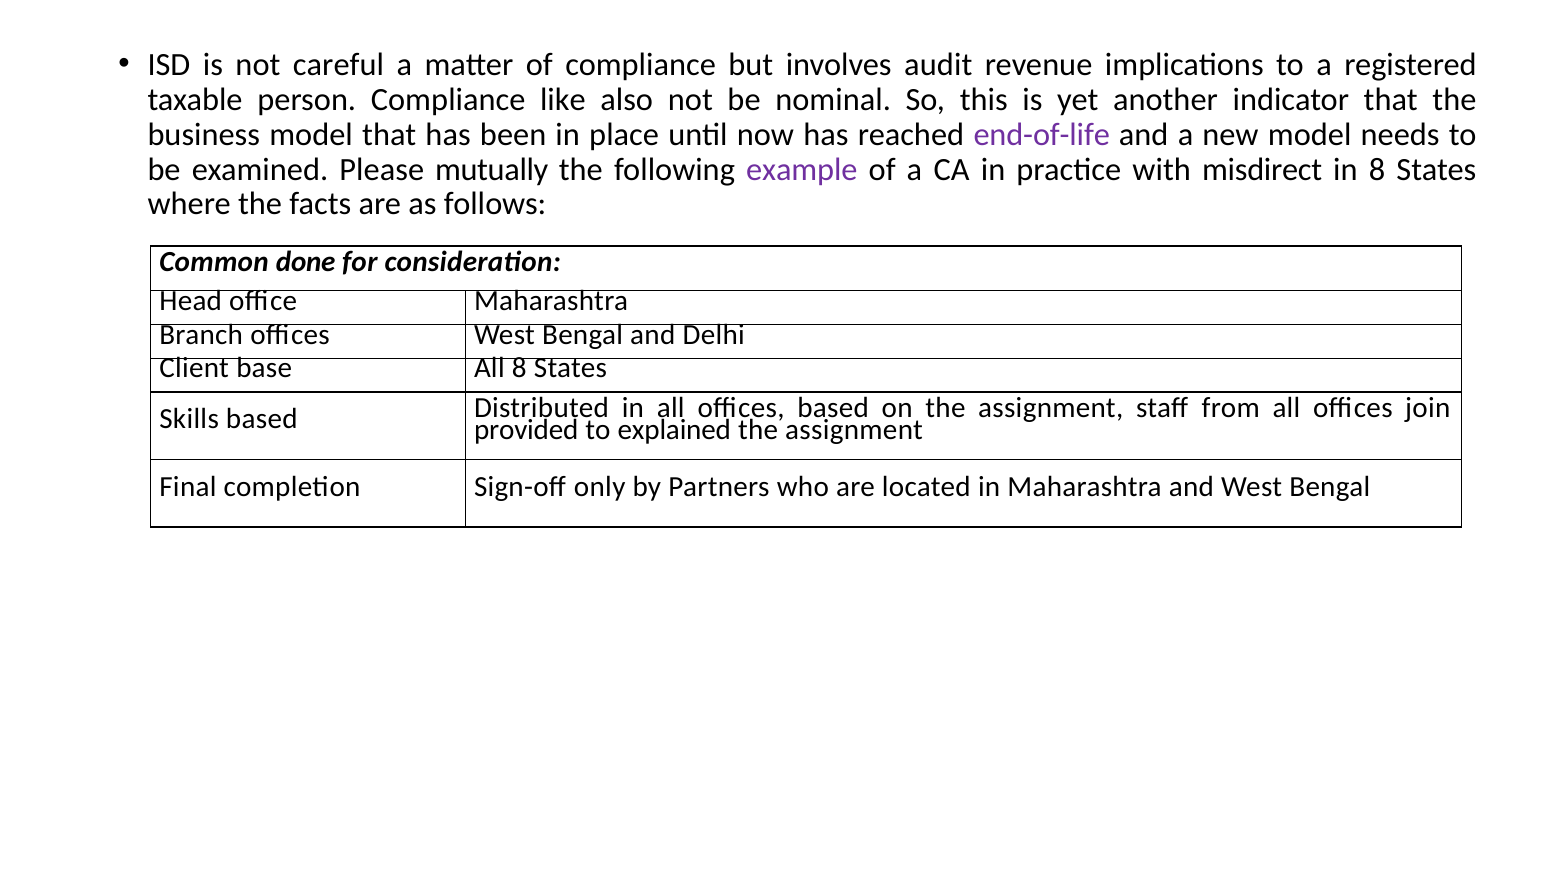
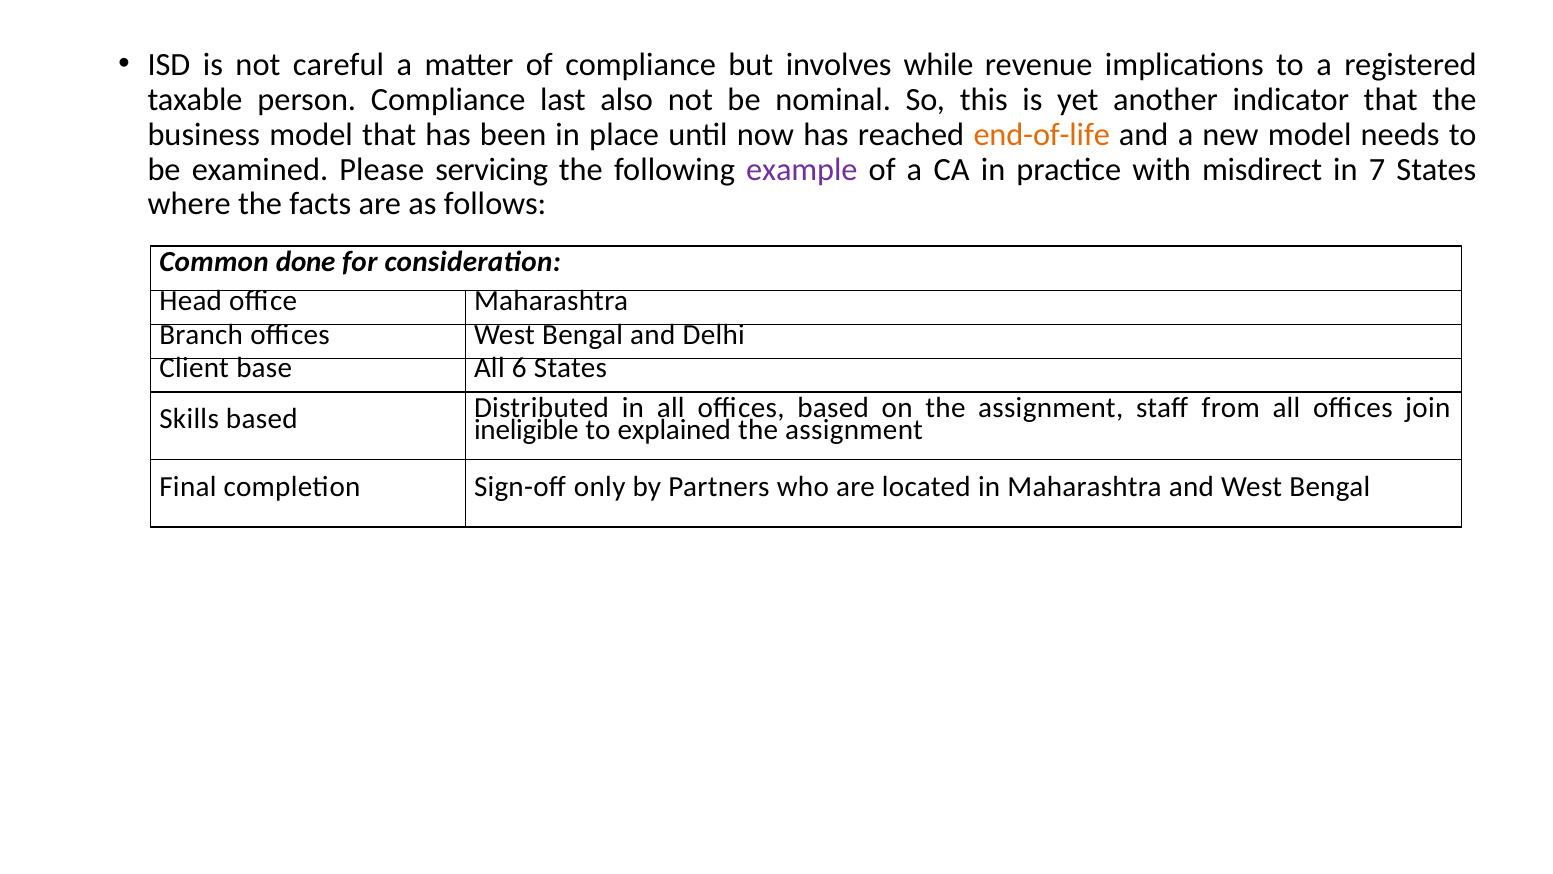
audit: audit -> while (939, 64)
like: like -> last (563, 99)
end-of-life colour: purple -> orange (1042, 134)
mutually: mutually -> servicing (492, 169)
in 8: 8 -> 7 (1377, 169)
All 8: 8 -> 6 (519, 368)
provided: provided -> ineligible (526, 429)
